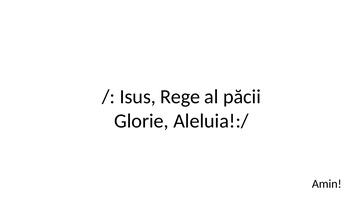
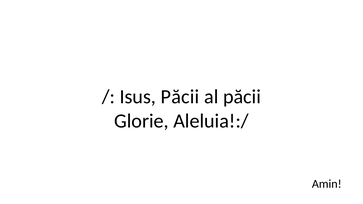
Isus Rege: Rege -> Păcii (180, 97)
